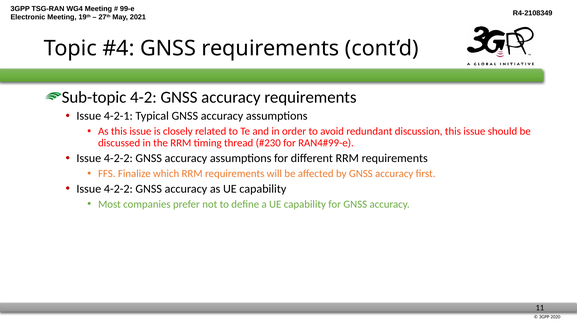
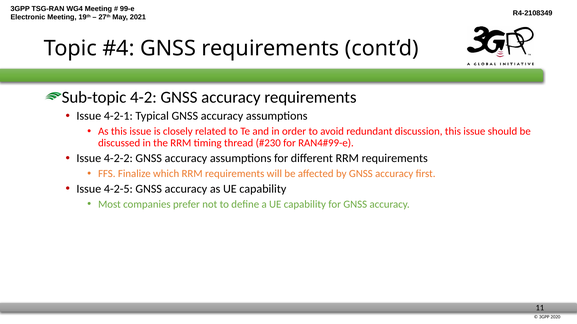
4-2-2: 4-2-2 -> 4-2-5 (118, 189)
